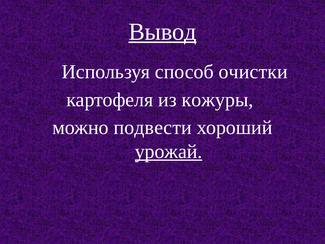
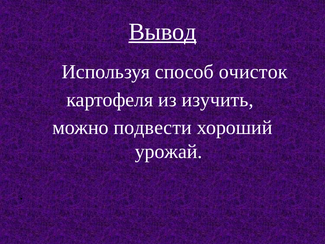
очистки: очистки -> очисток (253, 72)
кожуры: кожуры -> изучить (218, 100)
урожай underline: present -> none (169, 151)
